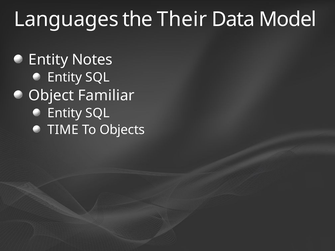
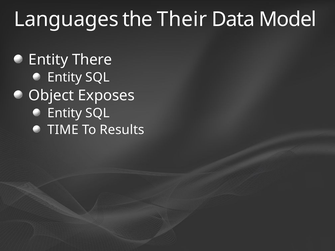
Notes: Notes -> There (92, 60)
Familiar: Familiar -> Exposes (106, 95)
Objects: Objects -> Results (122, 130)
